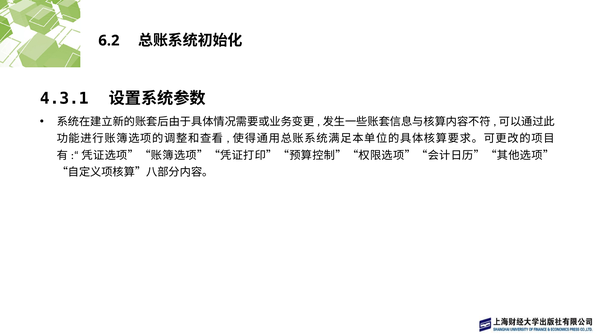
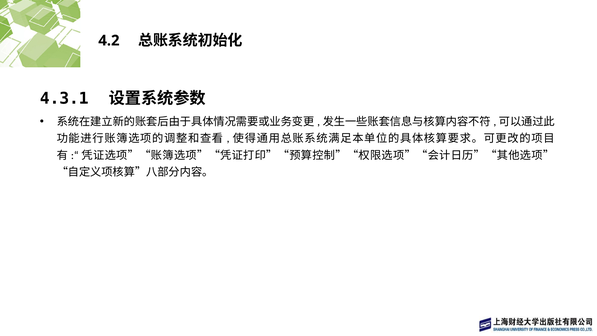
6.2: 6.2 -> 4.2 (109, 41)
